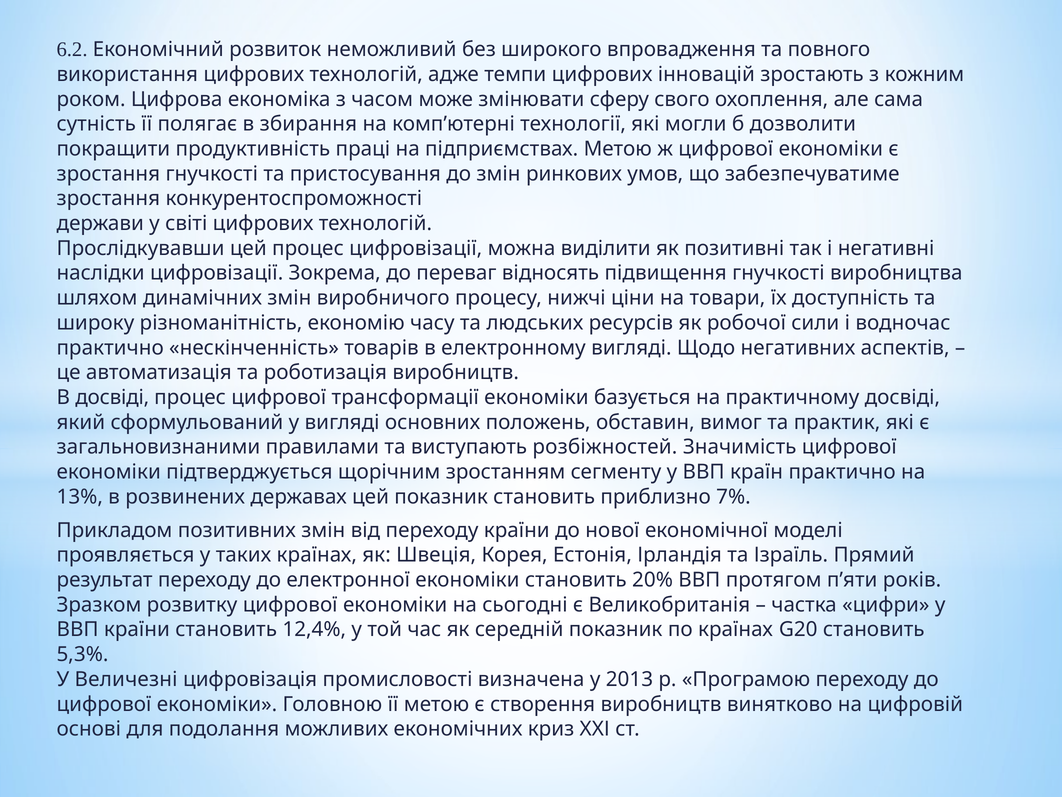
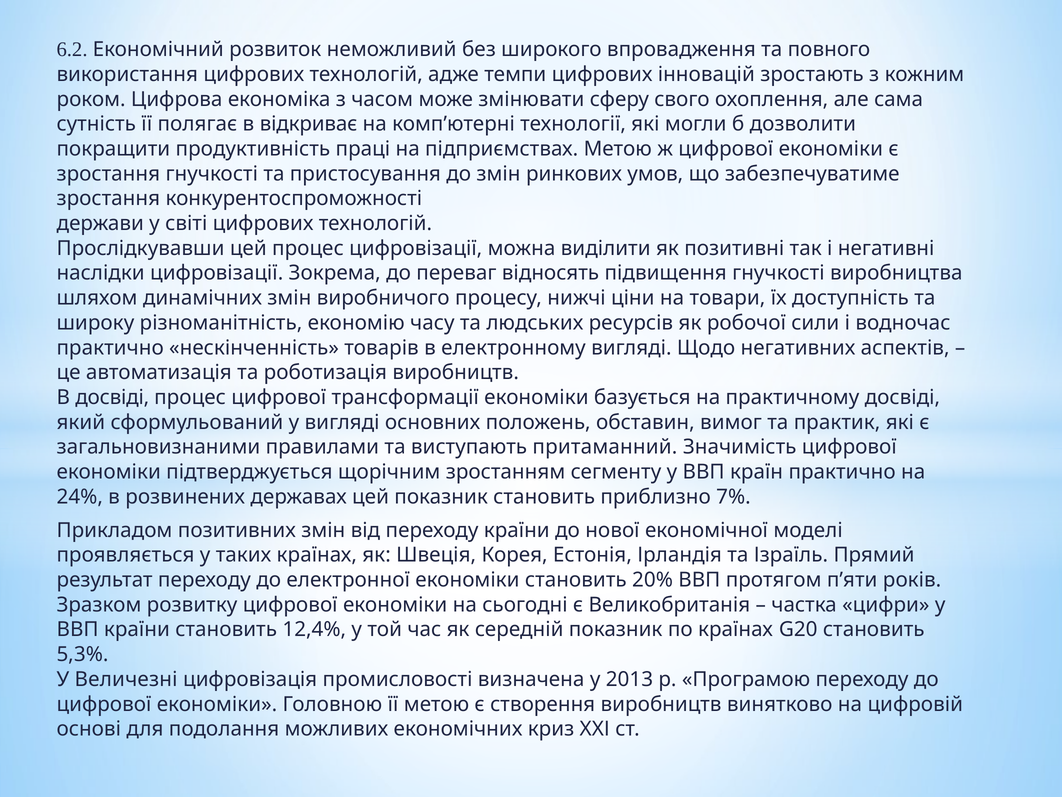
збирання: збирання -> відкриває (309, 124)
розбіжностей: розбіжностей -> притаманний (605, 447)
13%: 13% -> 24% (80, 497)
